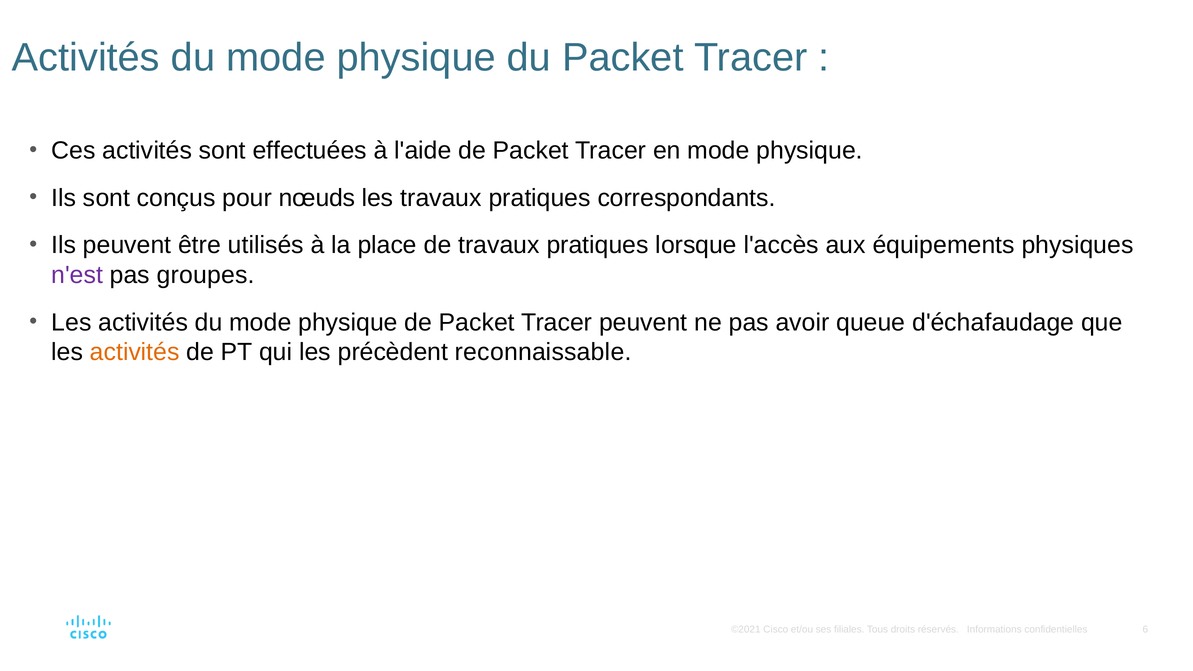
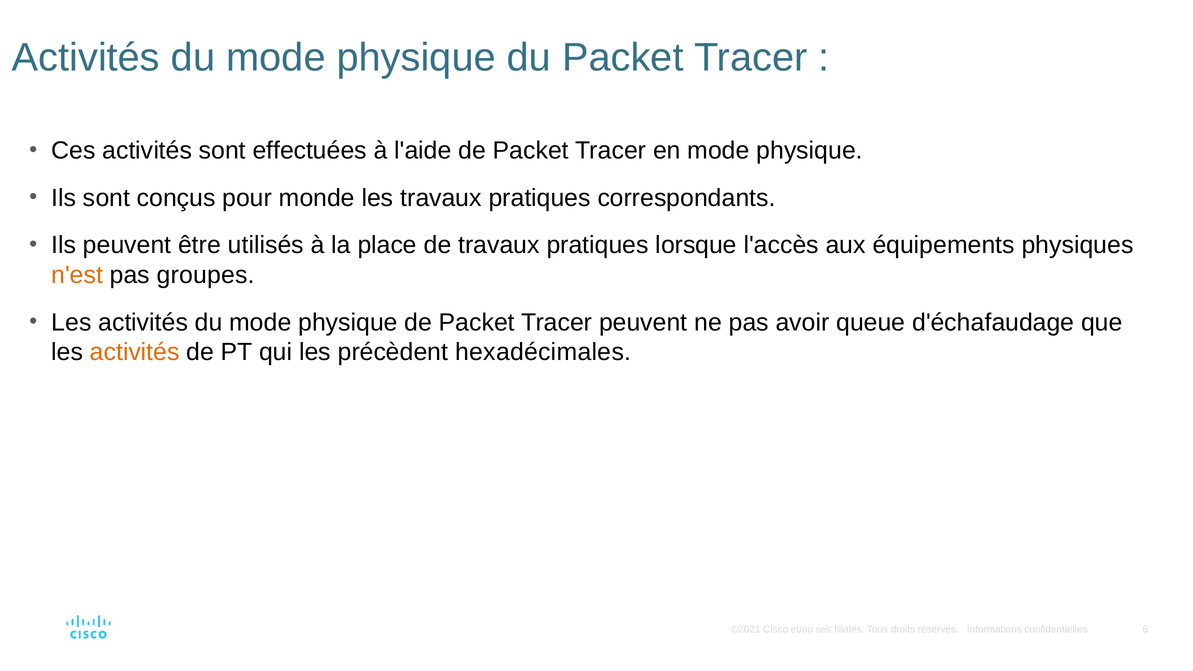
nœuds: nœuds -> monde (317, 198)
n'est colour: purple -> orange (77, 275)
reconnaissable: reconnaissable -> hexadécimales (543, 352)
